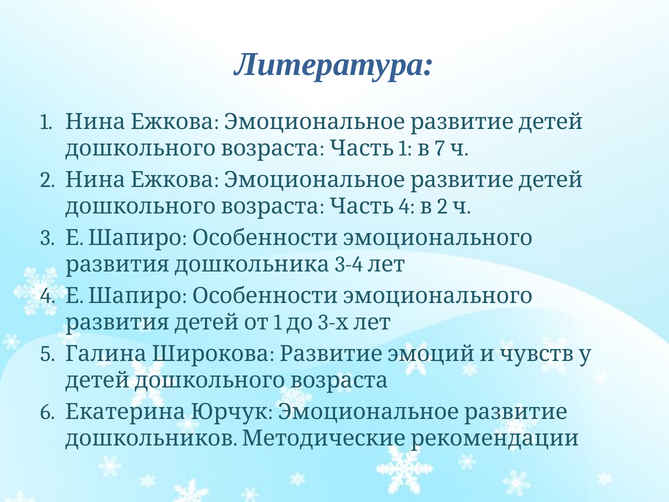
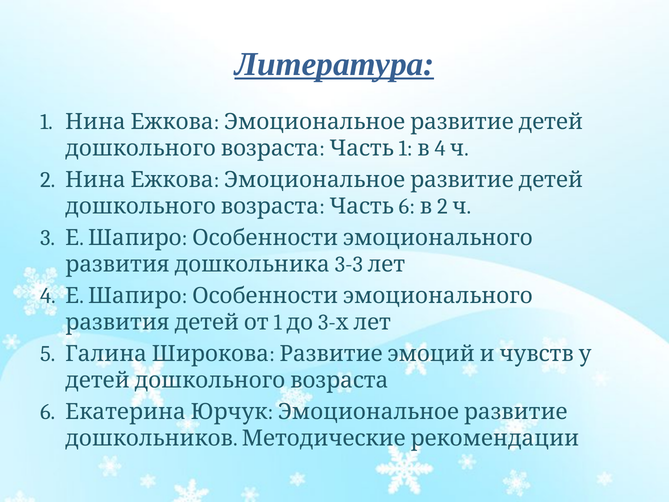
Литература underline: none -> present (335, 64)
1 7: 7 -> 4 (440, 148)
4: 4 -> 6 (407, 206)
3-4: 3-4 -> 3-3 (349, 264)
